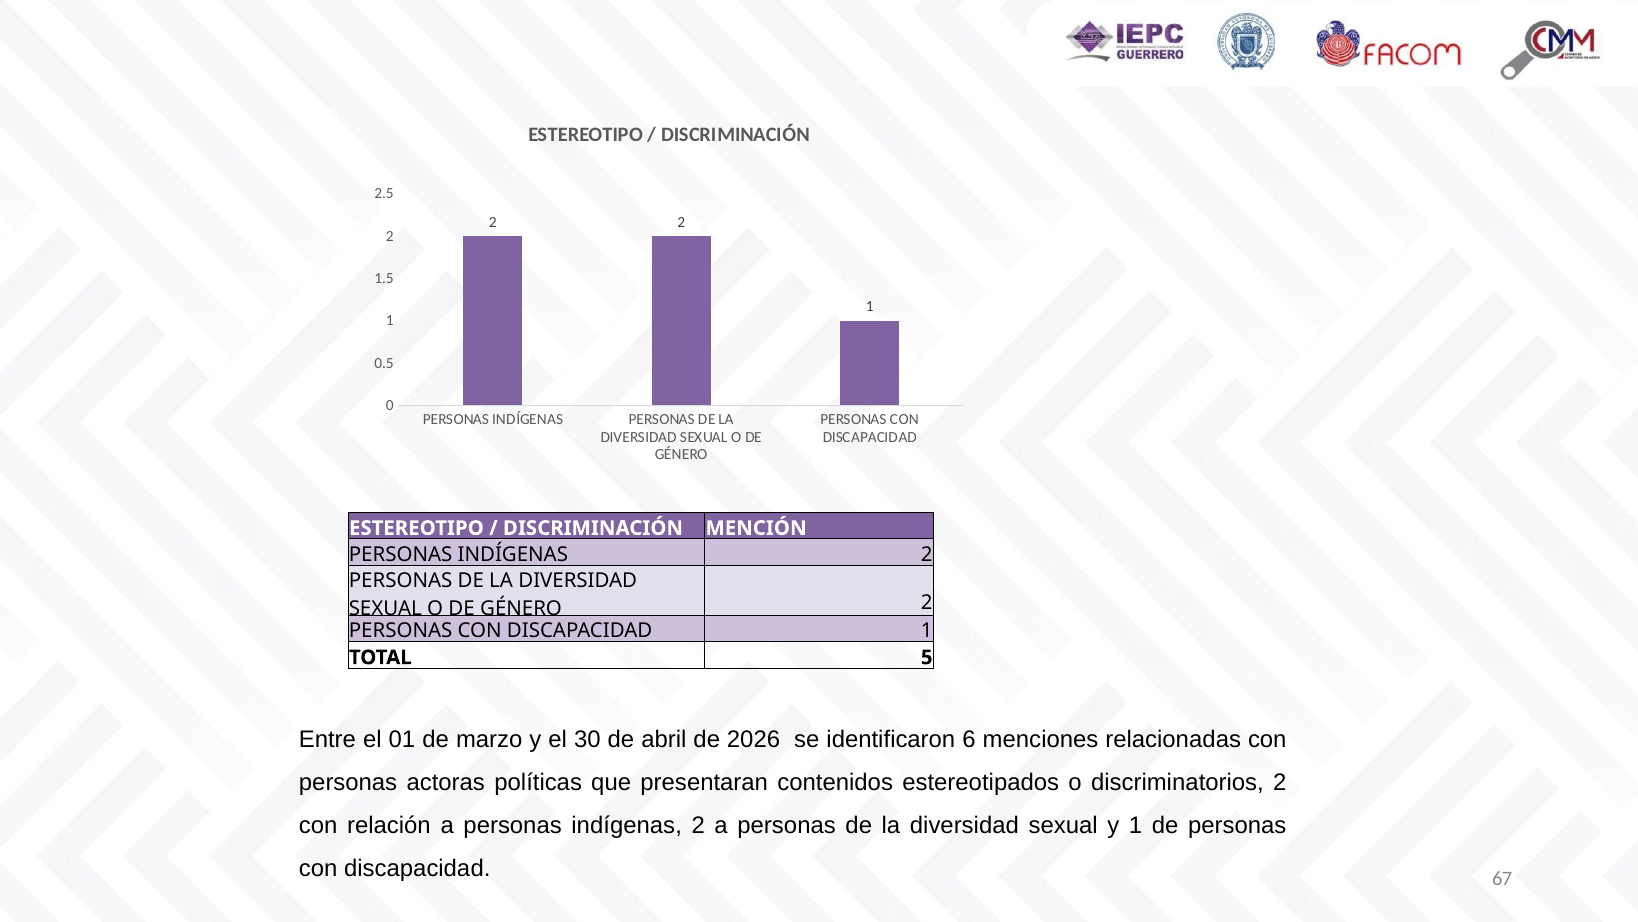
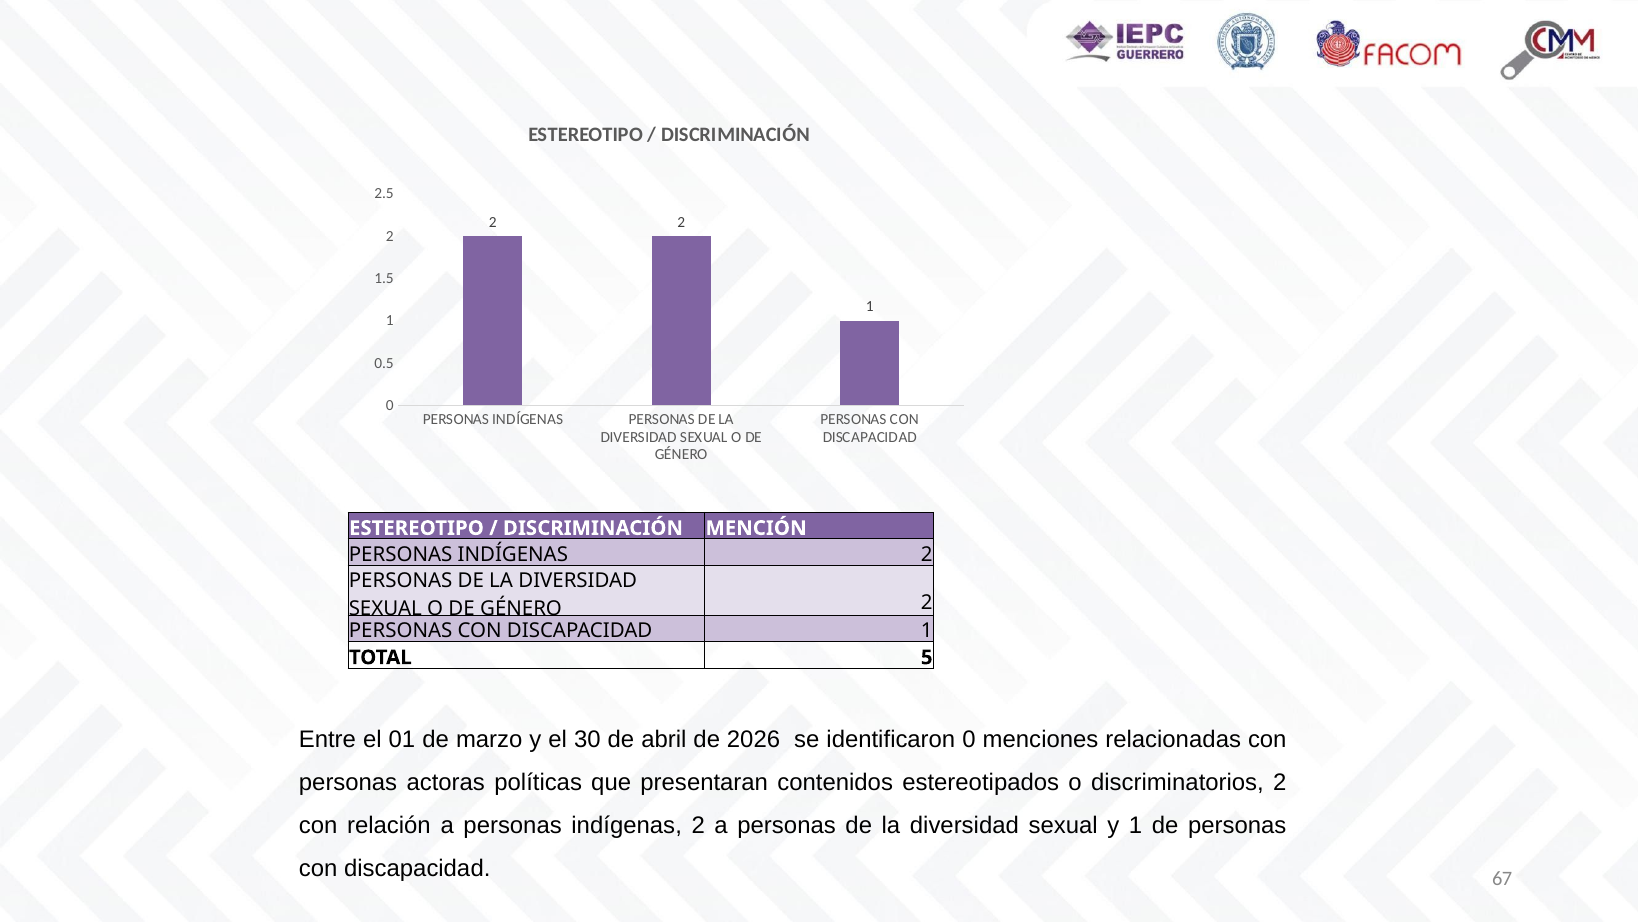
identificaron 6: 6 -> 0 (969, 739)
